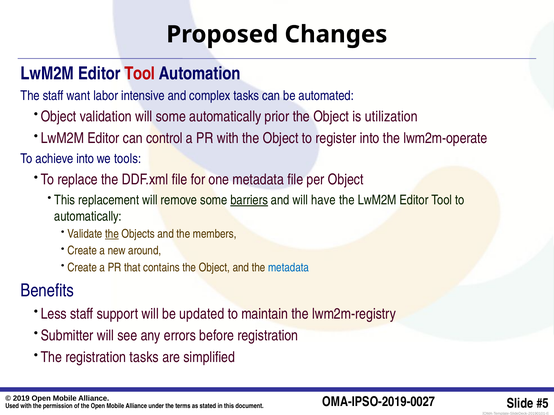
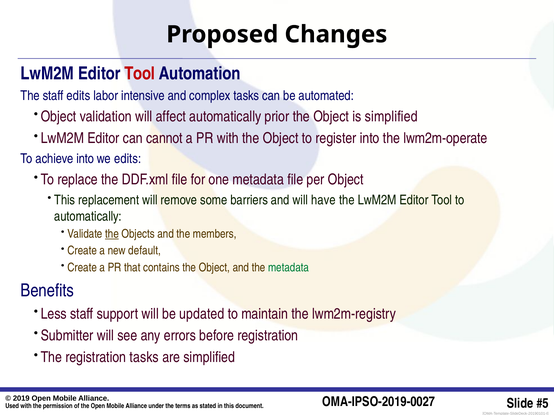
staff want: want -> edits (78, 96)
will some: some -> affect (171, 117)
is utilization: utilization -> simplified (391, 117)
control: control -> cannot (164, 138)
we tools: tools -> edits (128, 159)
barriers underline: present -> none (249, 200)
around: around -> default (145, 251)
metadata colour: blue -> green (289, 268)
